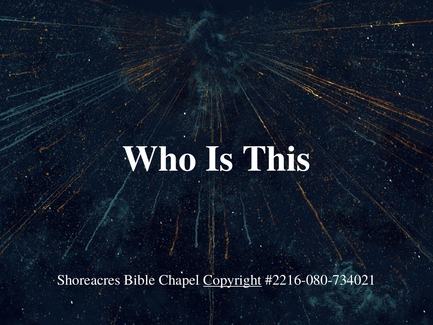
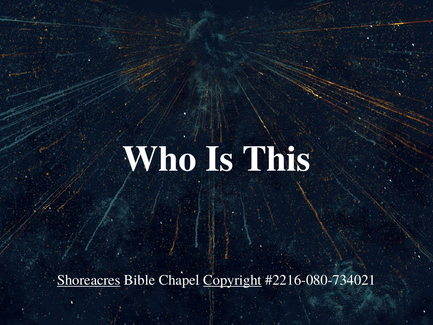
Shoreacres underline: none -> present (89, 280)
